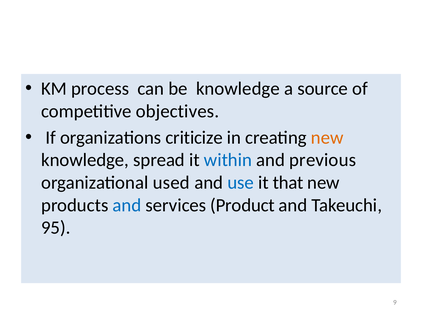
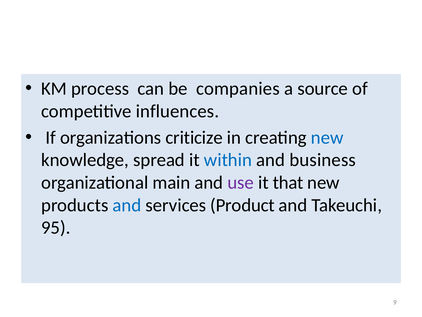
be knowledge: knowledge -> companies (238, 89)
objectives: objectives -> influences (177, 111)
new colour: orange -> blue (327, 137)
previous: previous -> business (323, 160)
used: used -> main (171, 182)
use colour: blue -> purple (241, 182)
